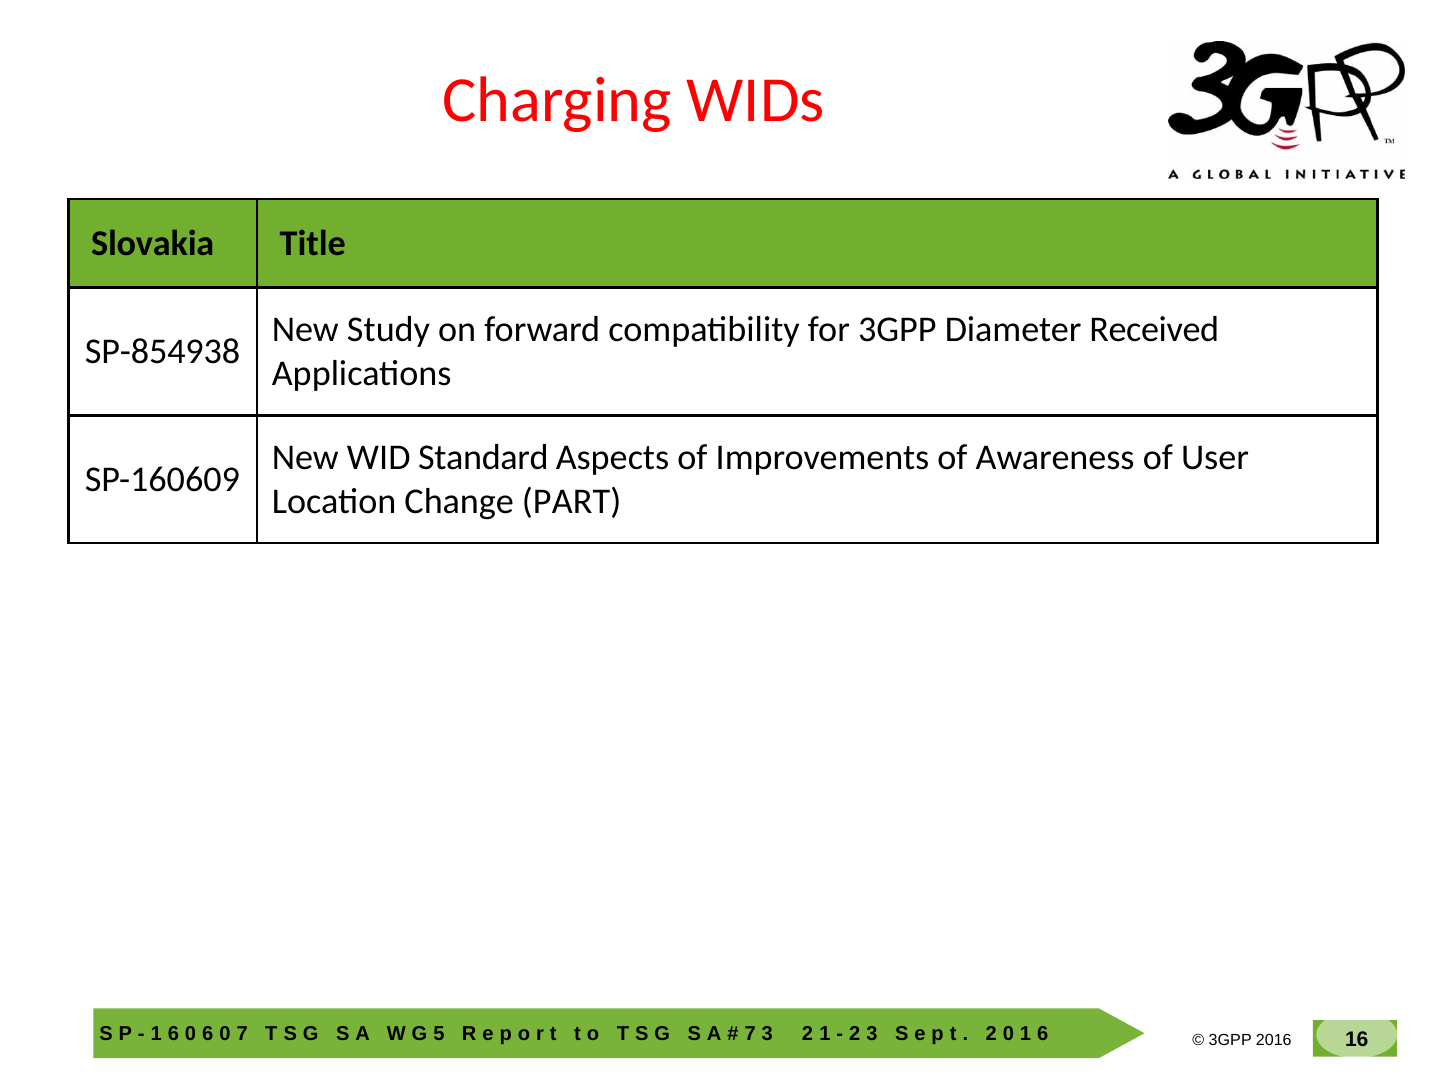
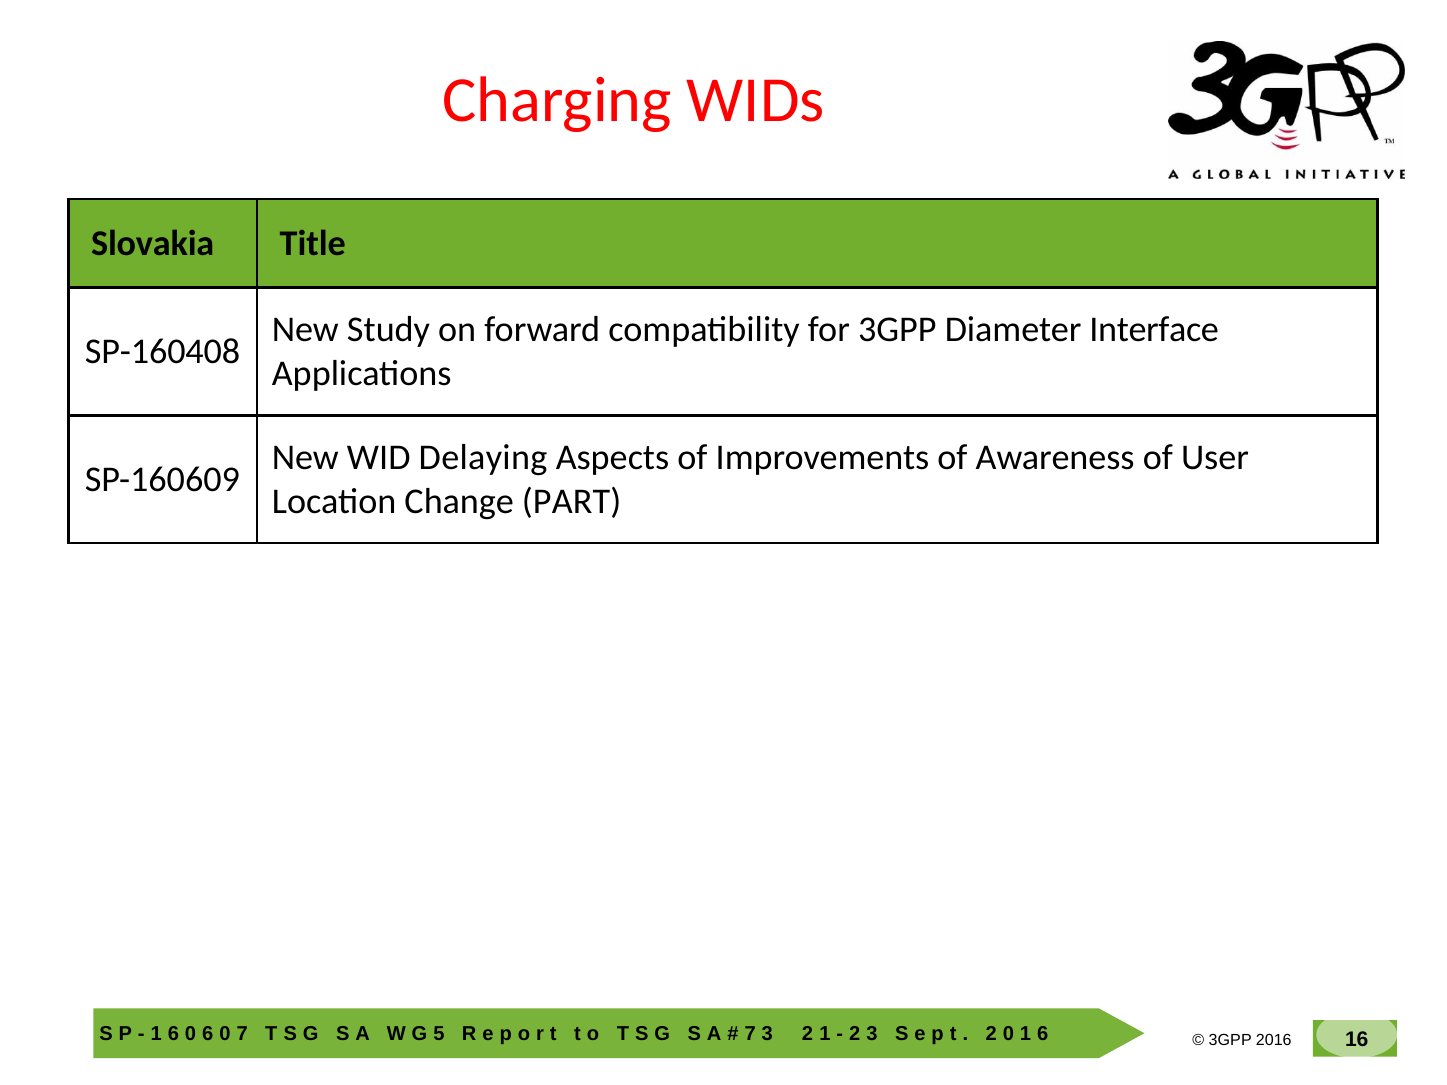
Received: Received -> Interface (1154, 330)
SP-854938: SP-854938 -> SP-160408 (163, 352)
Standard: Standard -> Delaying (483, 458)
